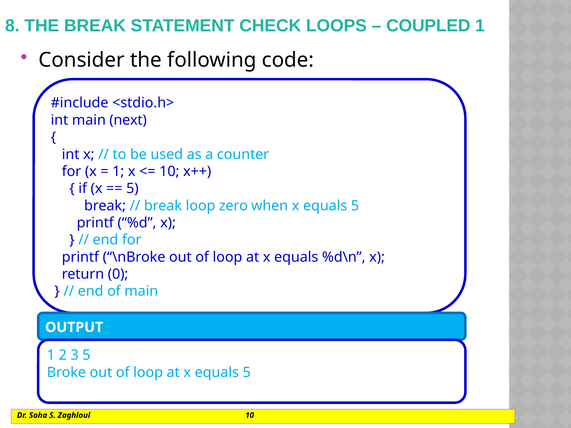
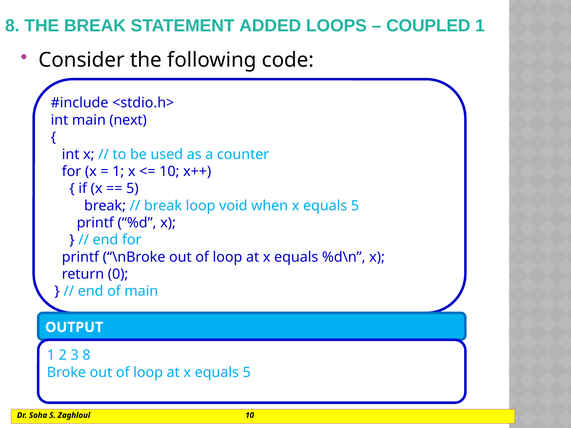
CHECK: CHECK -> ADDED (270, 26)
zero: zero -> void (233, 206)
3 5: 5 -> 8 (86, 355)
